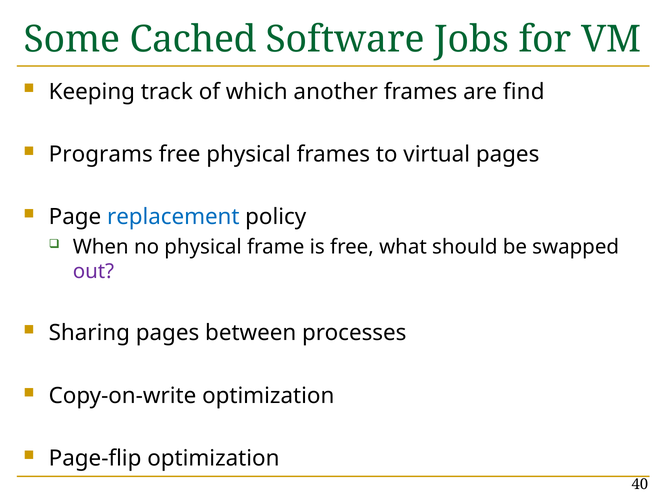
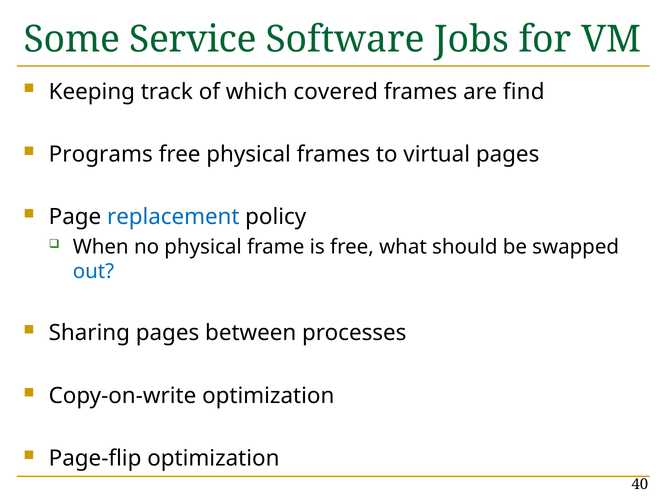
Cached: Cached -> Service (193, 40)
another: another -> covered (336, 92)
out colour: purple -> blue (93, 271)
